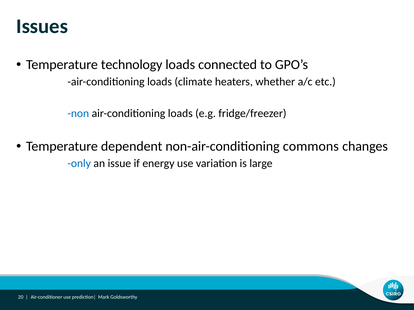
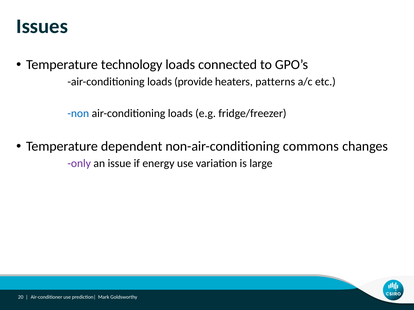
climate: climate -> provide (193, 82)
whether: whether -> patterns (275, 82)
only colour: blue -> purple (79, 164)
